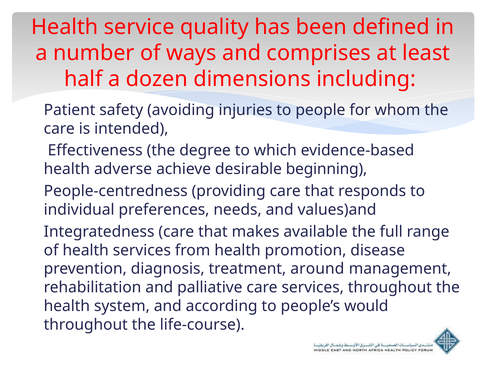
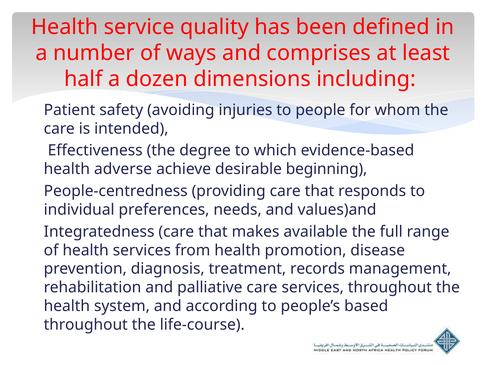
around: around -> records (317, 268)
would: would -> based (366, 306)
